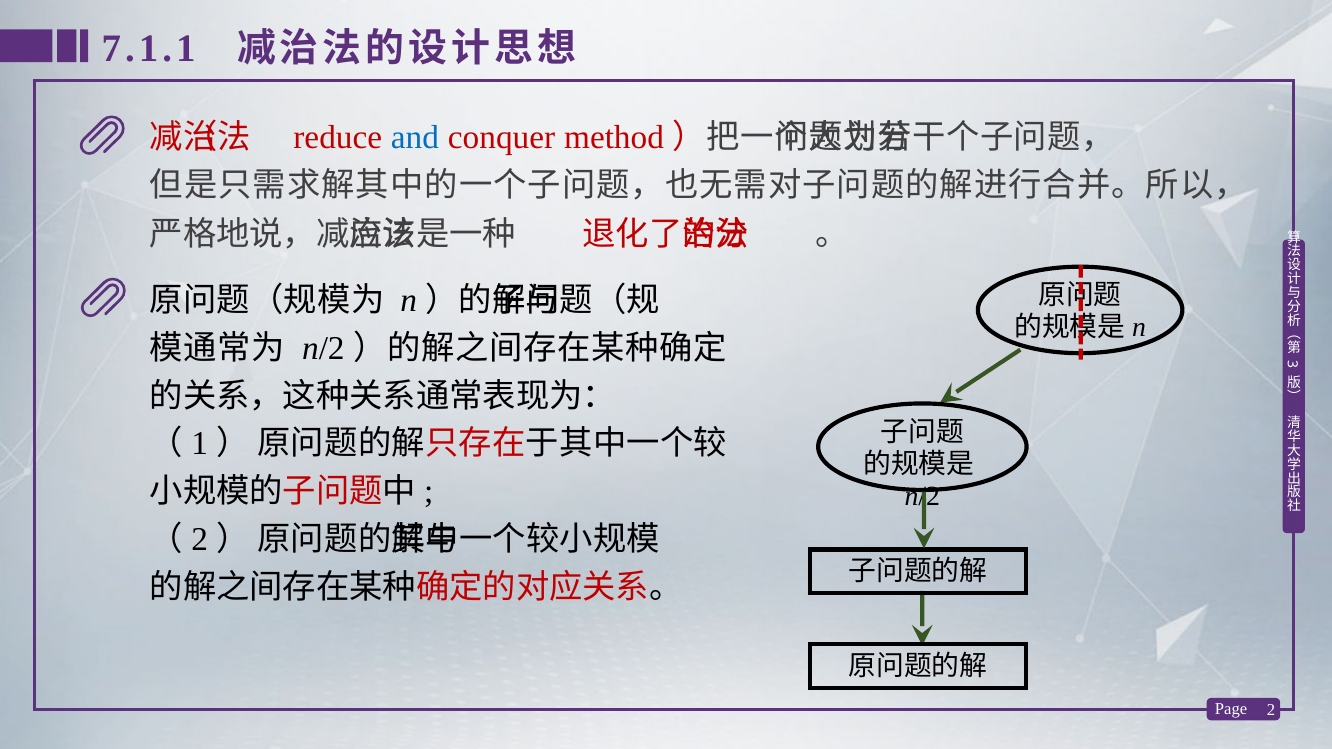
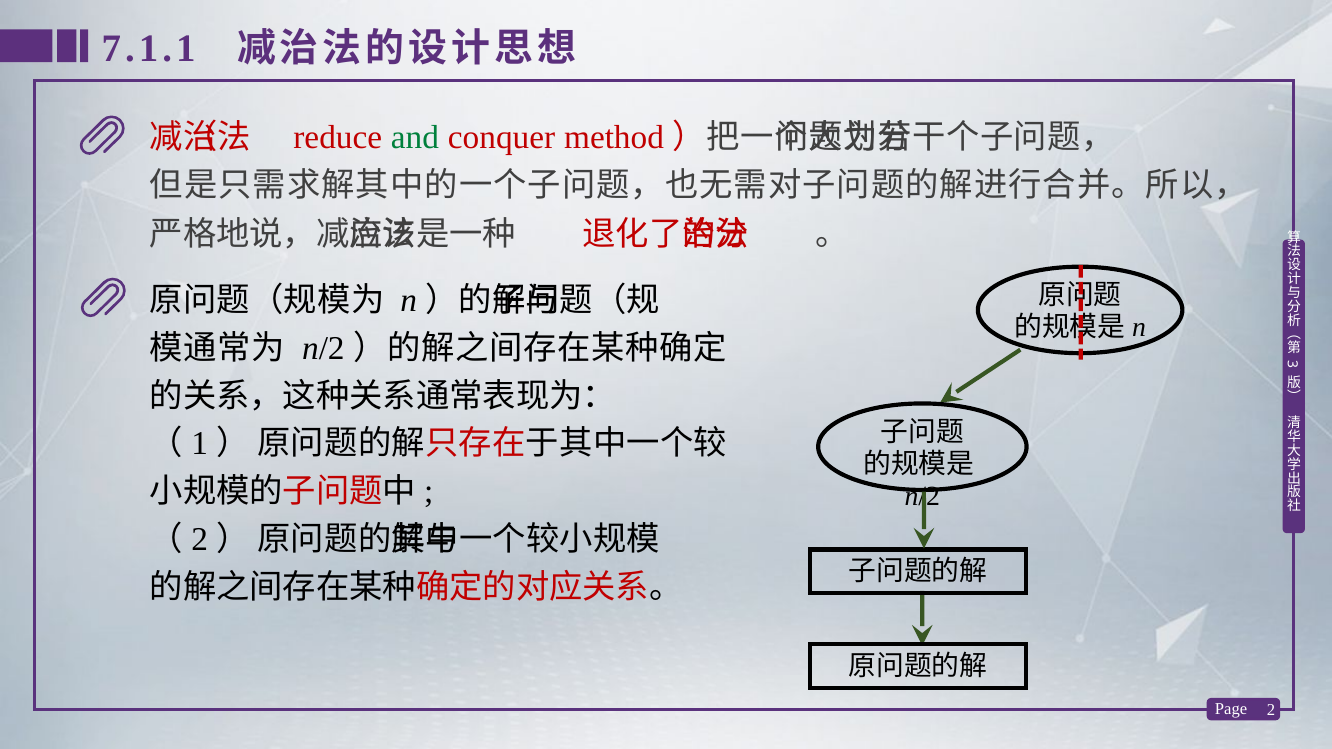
and colour: blue -> green (415, 137)
